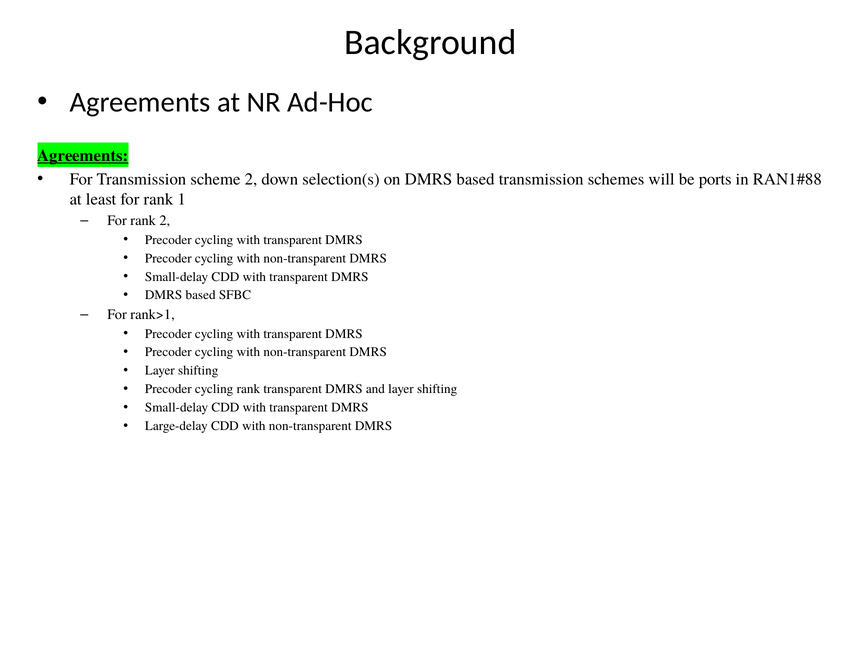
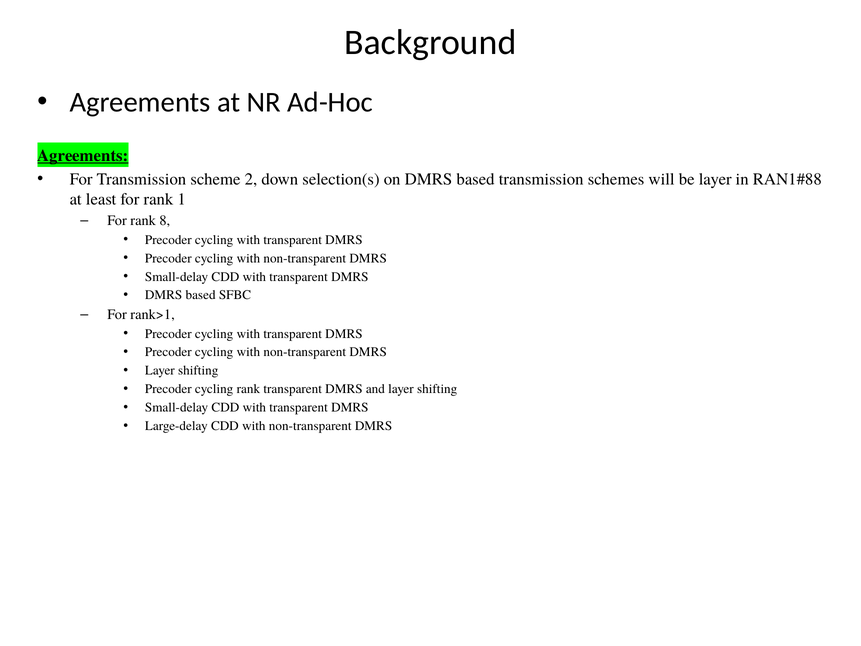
be ports: ports -> layer (715, 179)
rank 2: 2 -> 8 (165, 221)
